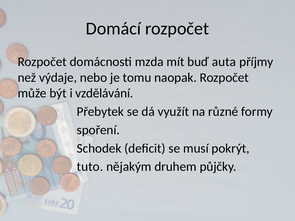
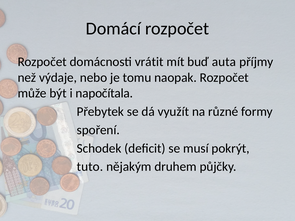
mzda: mzda -> vrátit (149, 62)
vzdělávání: vzdělávání -> napočítala (104, 93)
